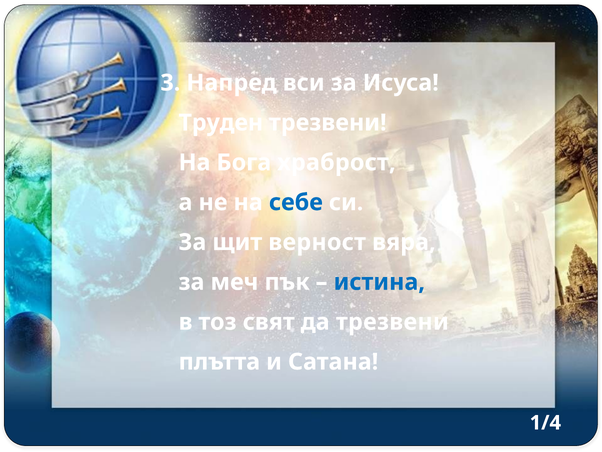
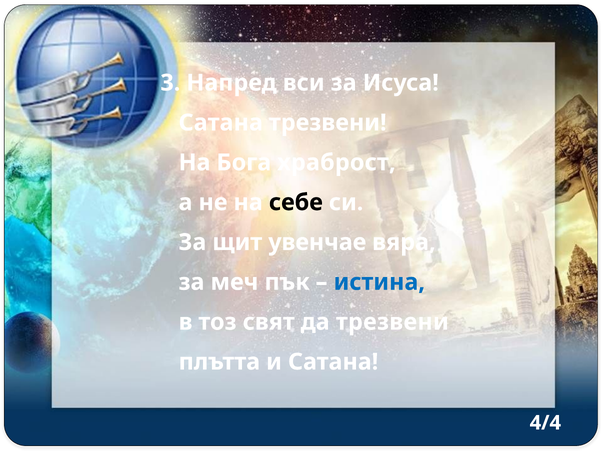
Труден: Труден -> Сатана (221, 123)
себе colour: blue -> black (296, 202)
верност: верност -> увенчае (317, 242)
1/4: 1/4 -> 4/4 (545, 422)
